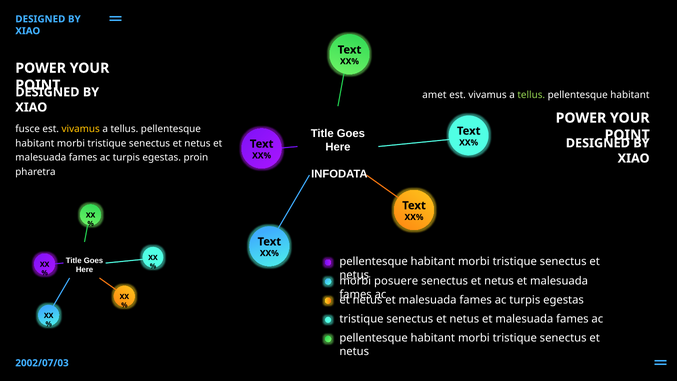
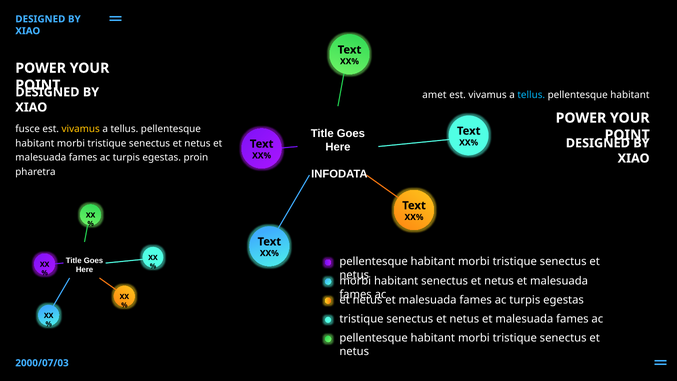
tellus colour: light green -> light blue (531, 95)
posuere: posuere -> habitant (396, 281)
2002/07/03: 2002/07/03 -> 2000/07/03 (42, 363)
